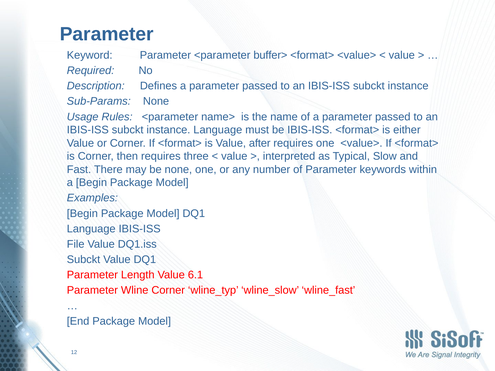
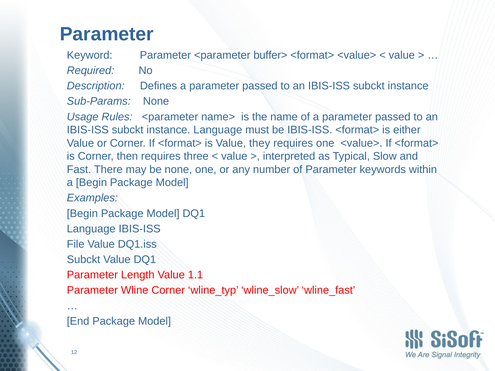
after: after -> they (260, 143)
6.1: 6.1 -> 1.1 (195, 275)
